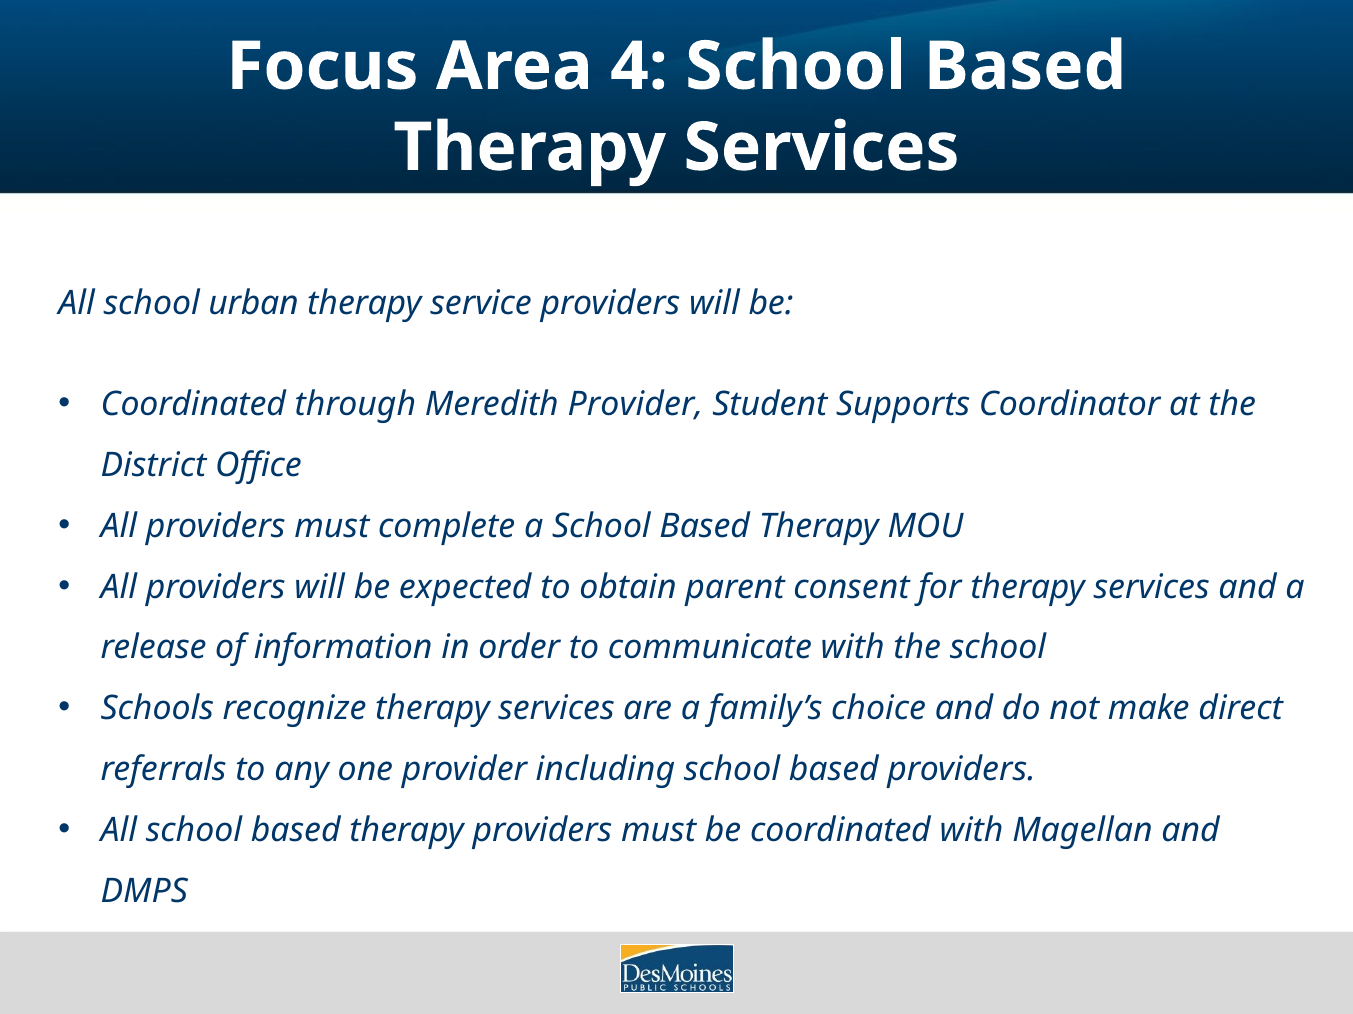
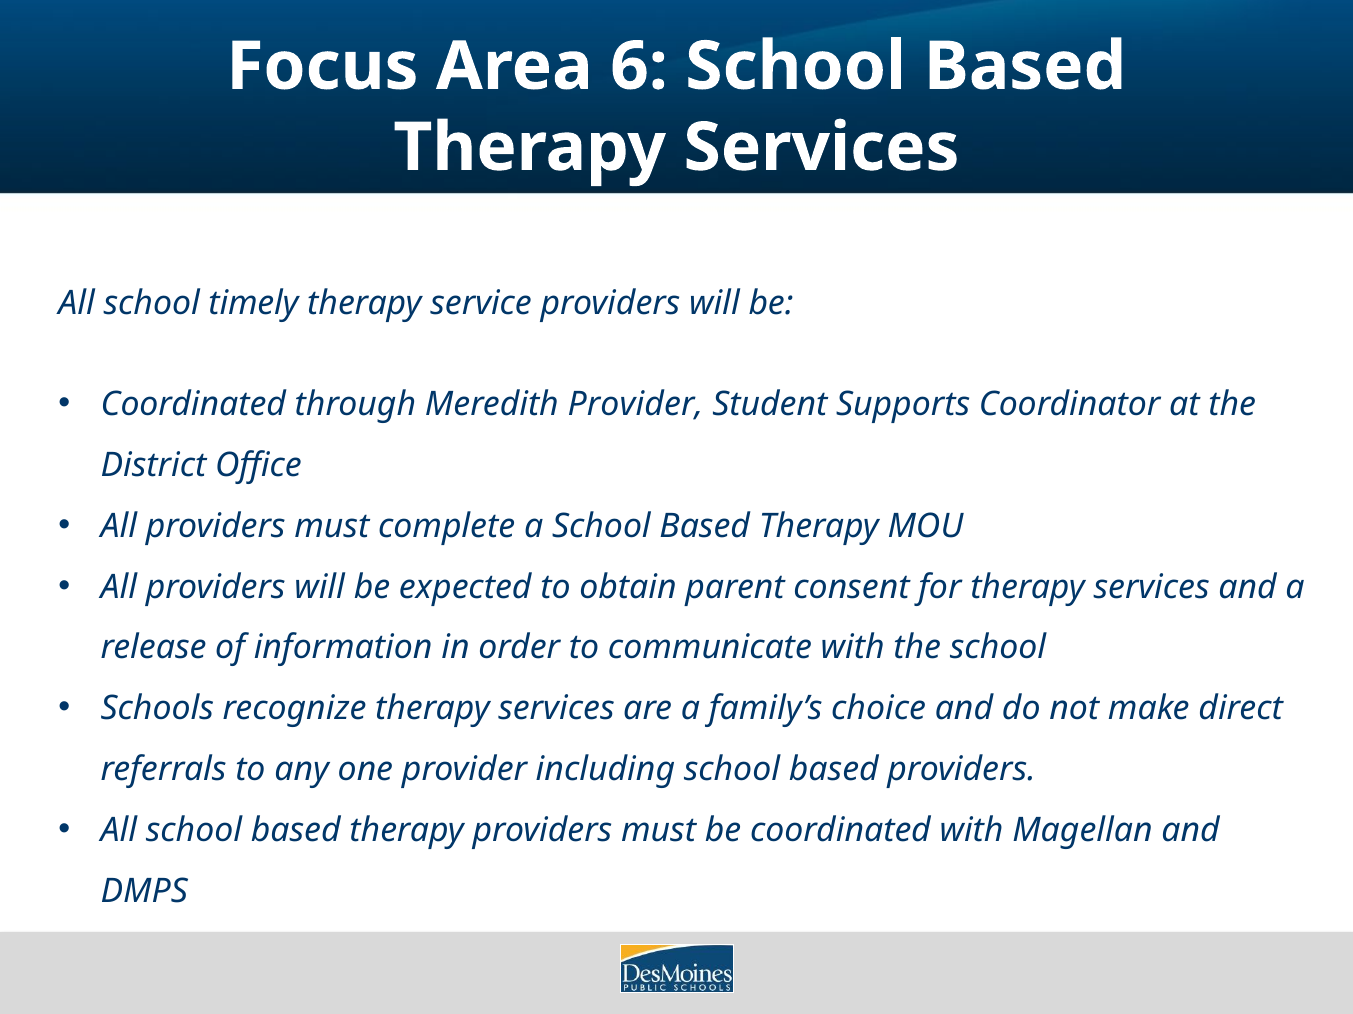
4: 4 -> 6 (639, 67)
urban: urban -> timely (253, 303)
